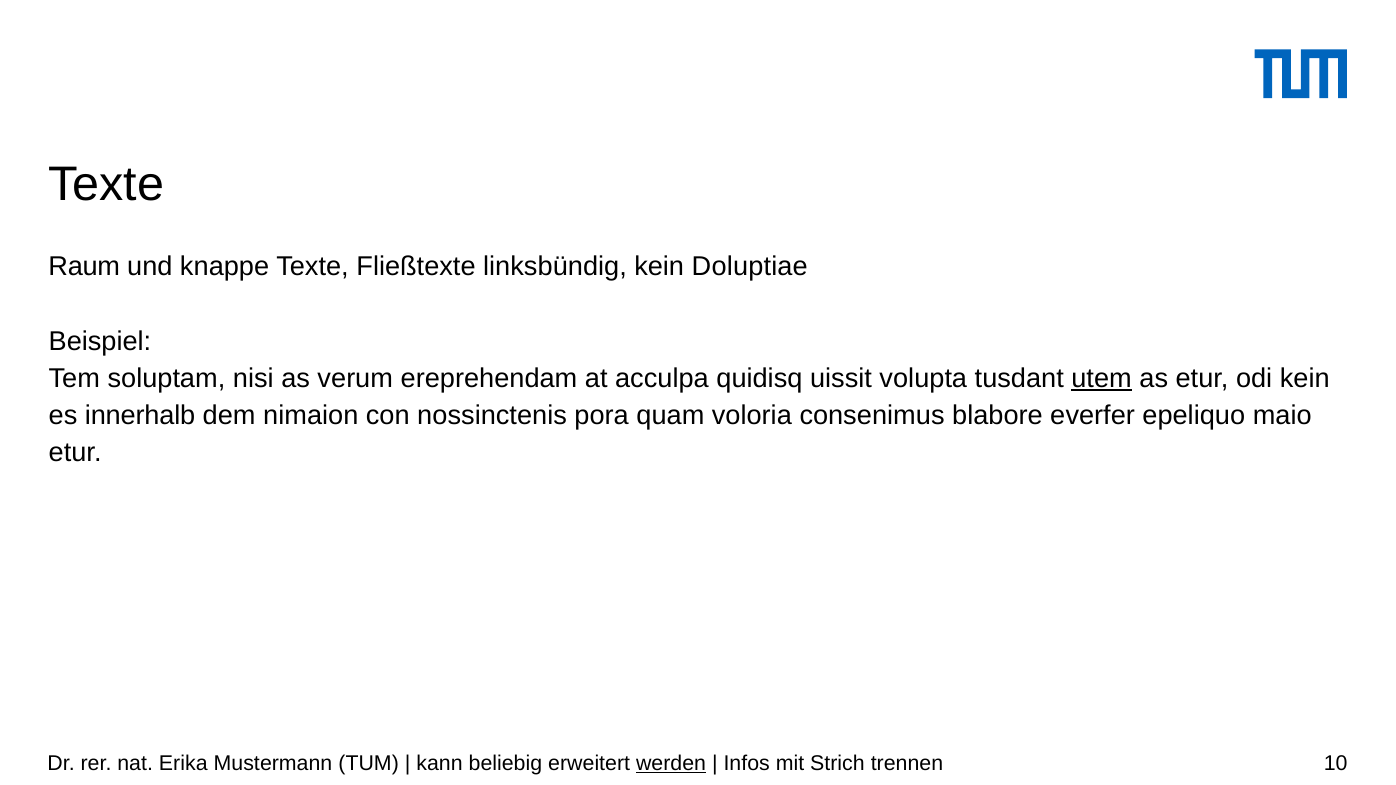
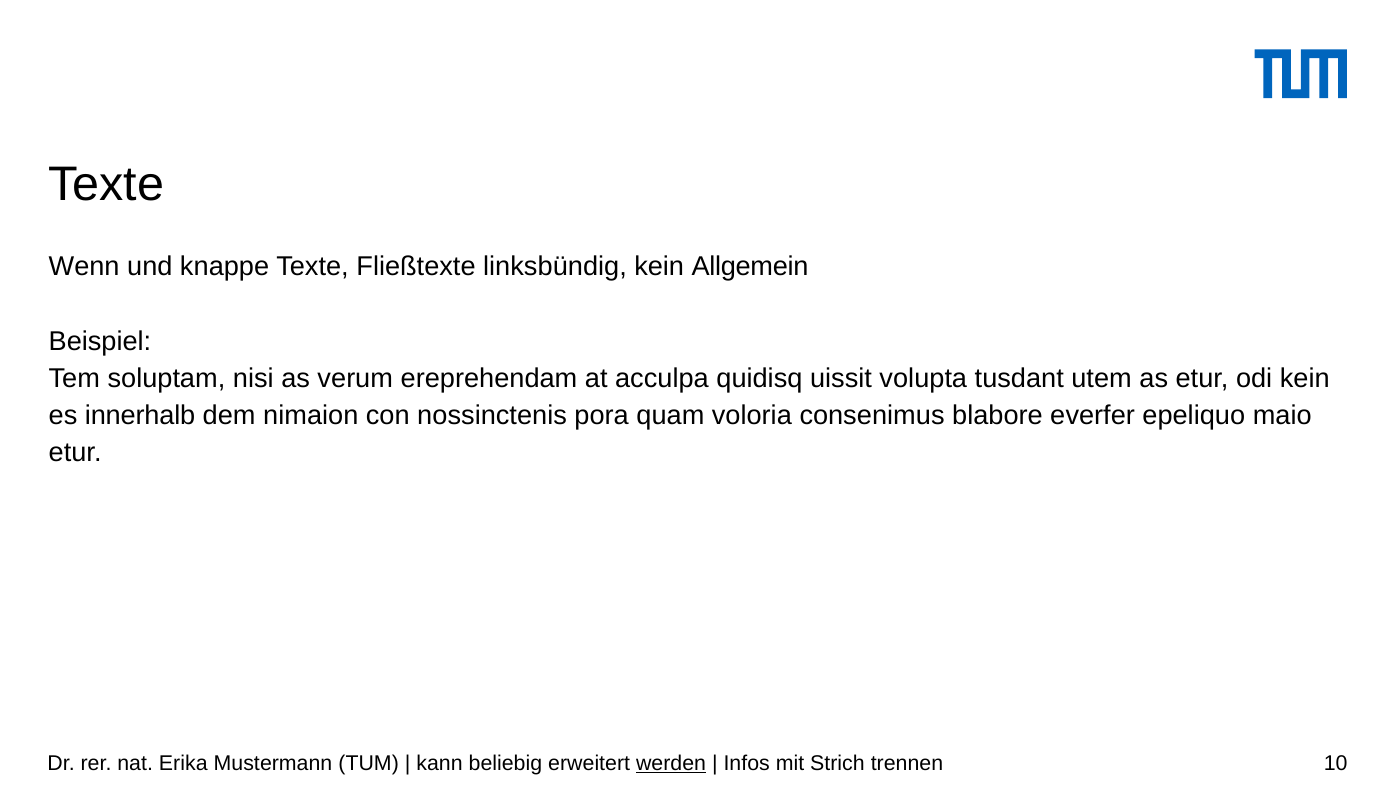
Raum: Raum -> Wenn (84, 267)
Doluptiae: Doluptiae -> Allgemein (750, 267)
utem underline: present -> none (1102, 379)
